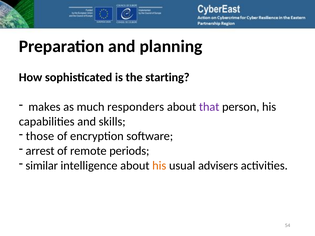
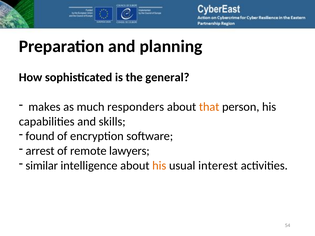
starting: starting -> general (167, 78)
that colour: purple -> orange (209, 107)
those: those -> found (40, 136)
periods: periods -> lawyers (129, 151)
advisers: advisers -> interest (218, 166)
